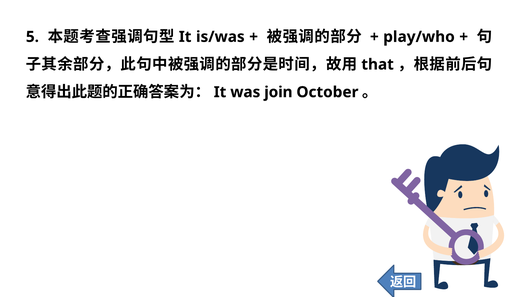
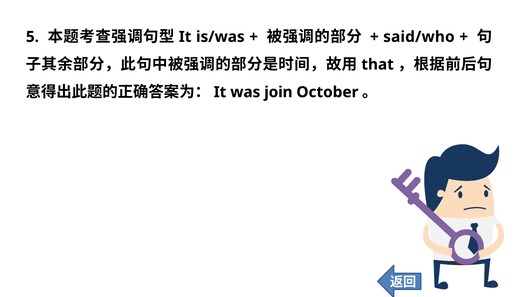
play/who: play/who -> said/who (419, 37)
